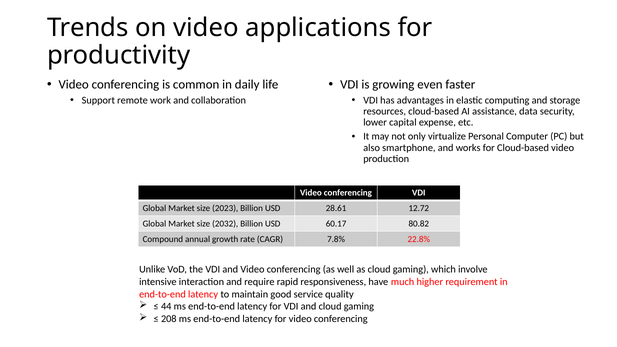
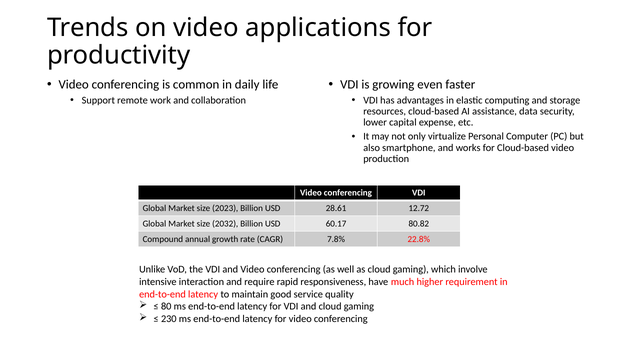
44: 44 -> 80 (166, 307)
208: 208 -> 230 (169, 319)
